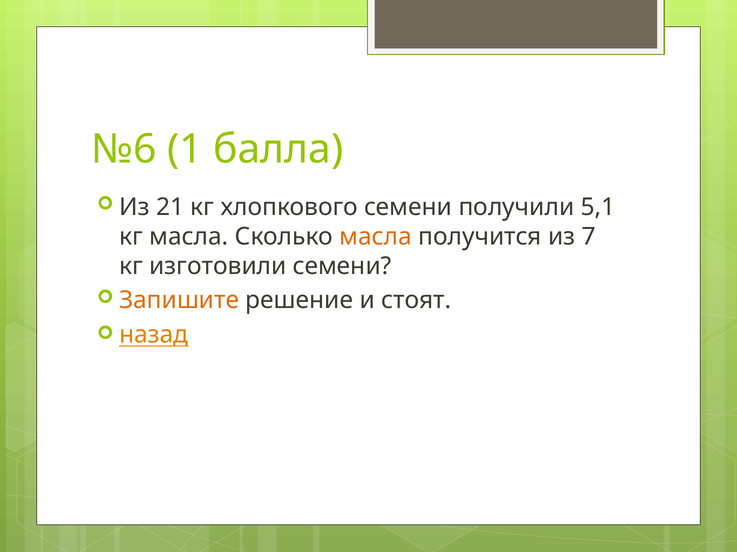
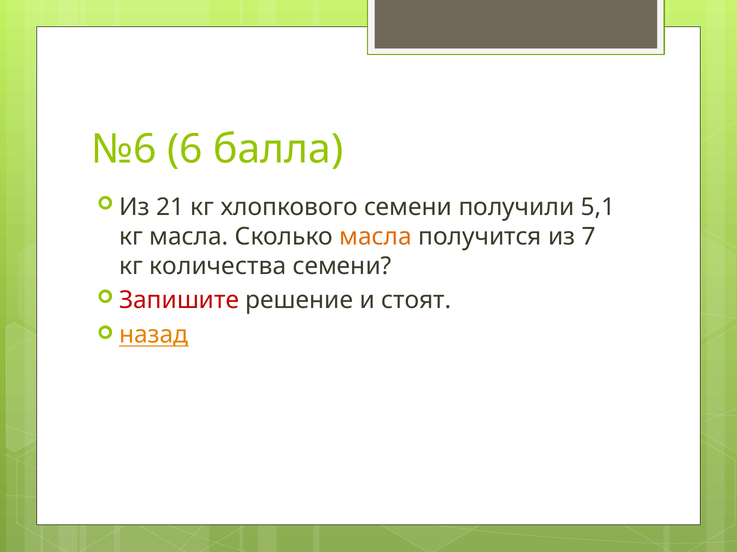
1: 1 -> 6 (185, 150)
изготовили: изготовили -> количества (218, 266)
Запишите colour: orange -> red (179, 301)
